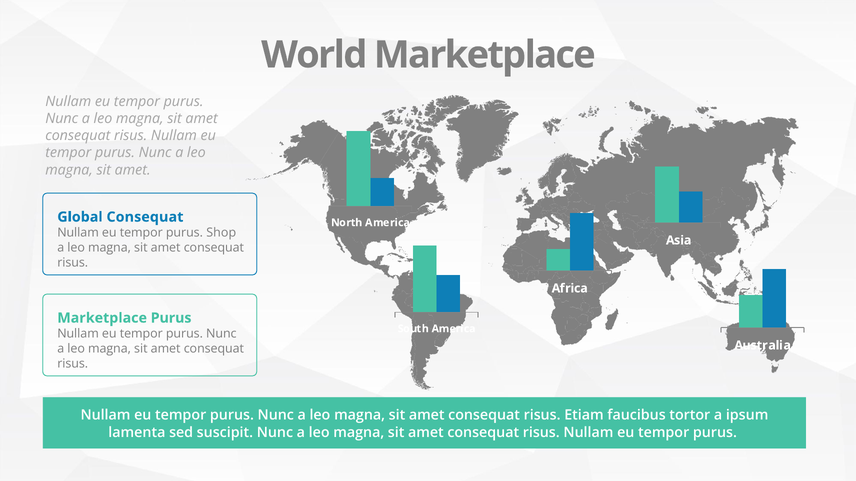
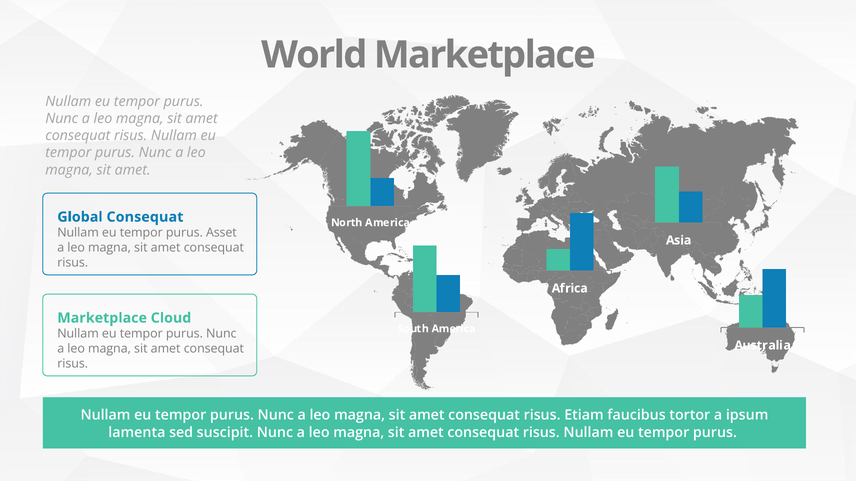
Shop: Shop -> Asset (221, 233)
Marketplace Purus: Purus -> Cloud (171, 318)
